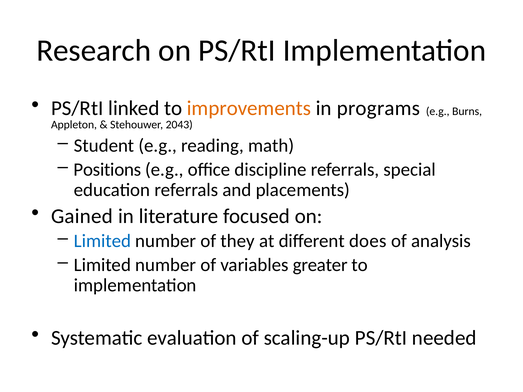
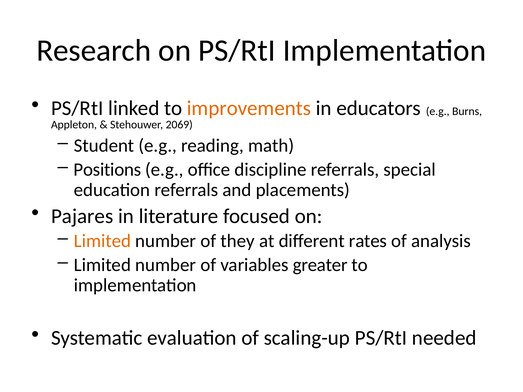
programs: programs -> educators (379, 108)
2043: 2043 -> 2069 (179, 125)
Gained: Gained -> Pajares (82, 216)
Limited colour: blue -> orange (102, 241)
does: does -> rates (368, 241)
